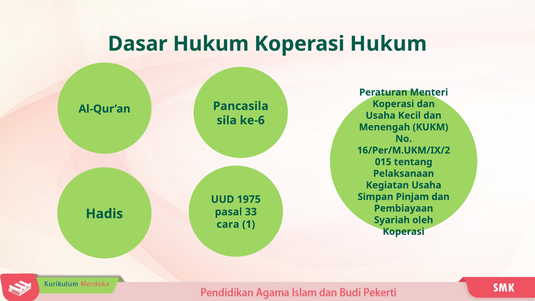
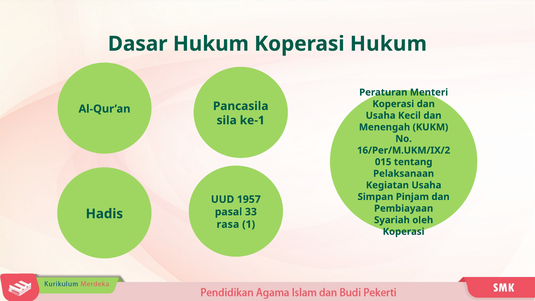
ke-6: ke-6 -> ke-1 (252, 120)
1975: 1975 -> 1957 (249, 199)
cara: cara -> rasa (228, 224)
